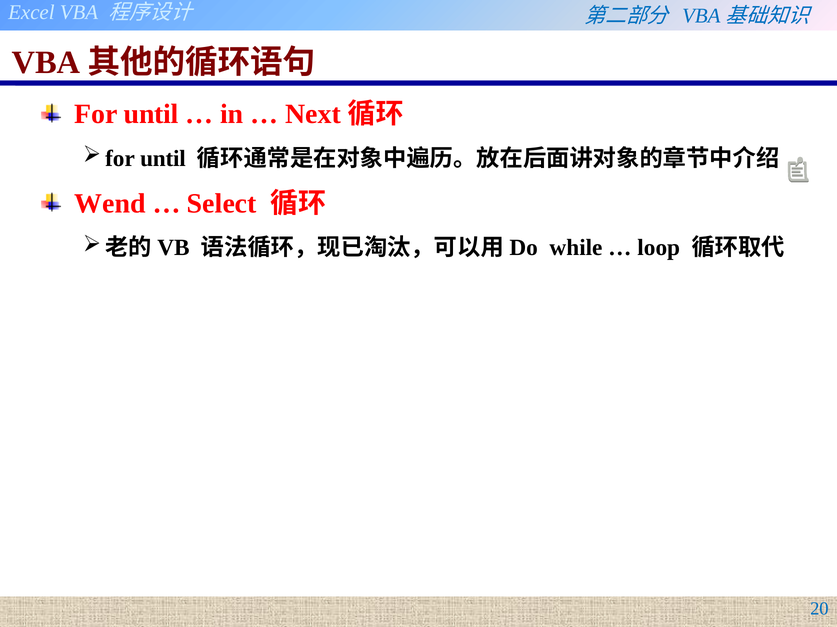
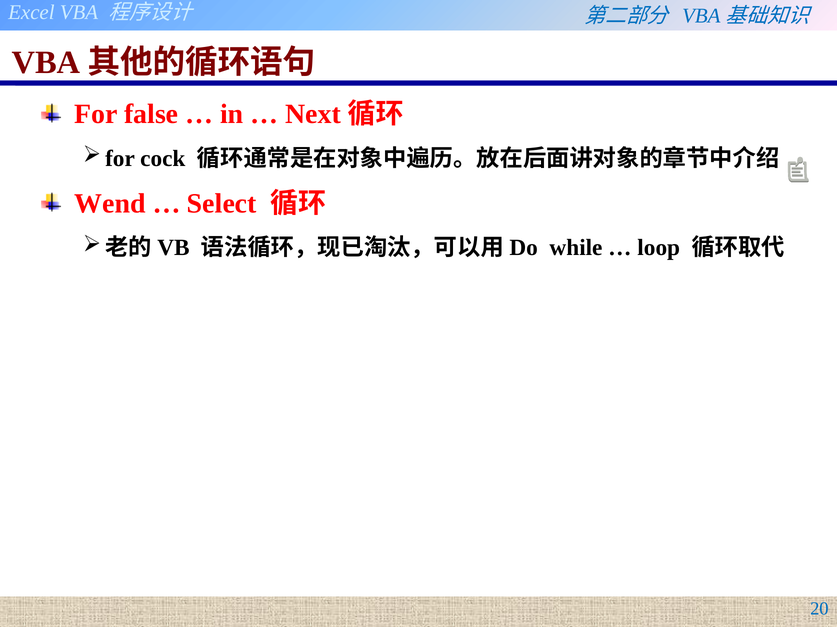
For until: until -> false (151, 114)
until: until -> cock (163, 159)
